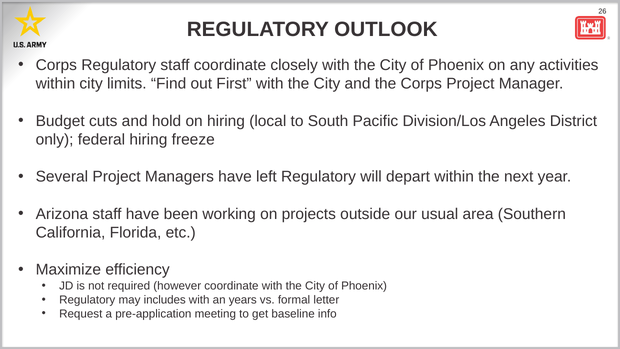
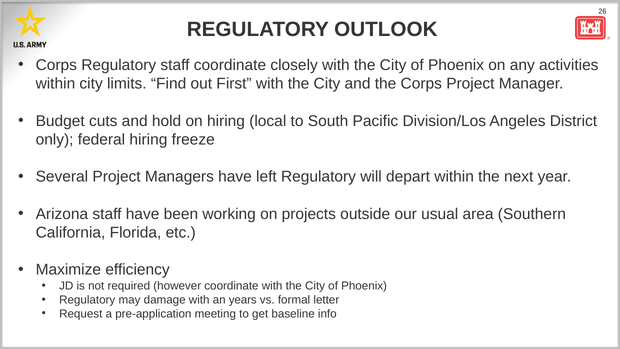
includes: includes -> damage (165, 300)
